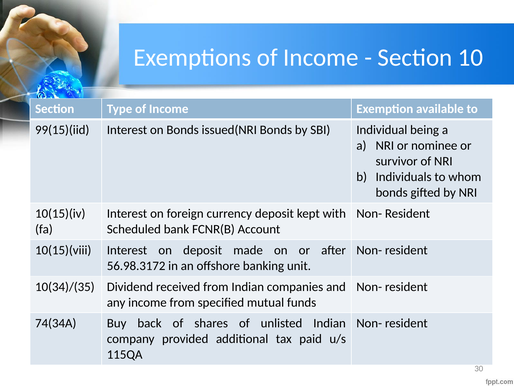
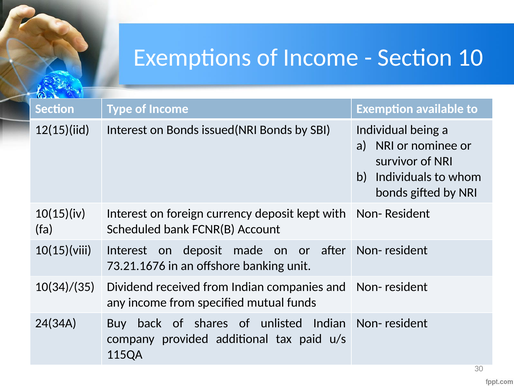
99(15)(iid: 99(15)(iid -> 12(15)(iid (62, 130)
56.98.3172: 56.98.3172 -> 73.21.1676 (136, 266)
74(34A: 74(34A -> 24(34A (56, 323)
